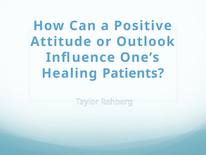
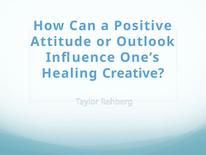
Patients: Patients -> Creative (133, 73)
